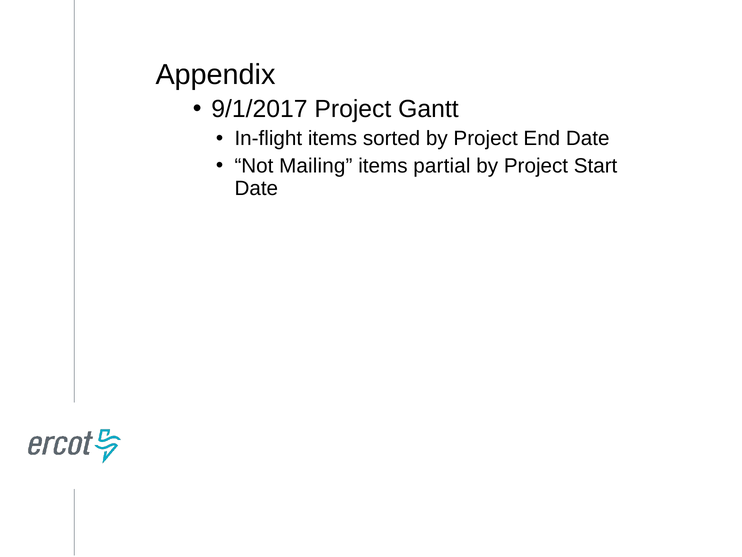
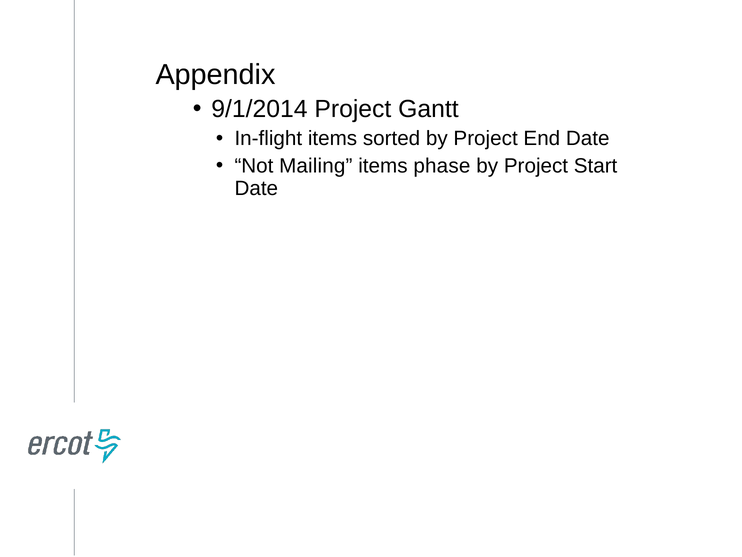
9/1/2017: 9/1/2017 -> 9/1/2014 (259, 109)
partial: partial -> phase (442, 166)
